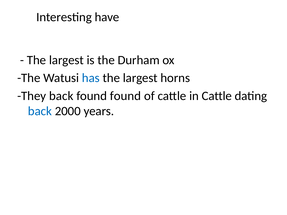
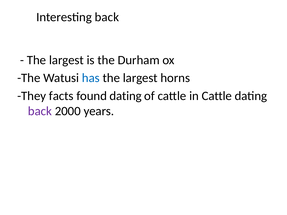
Interesting have: have -> back (107, 17)
They back: back -> facts (61, 96)
found found: found -> dating (126, 96)
back colour: blue -> purple (40, 111)
